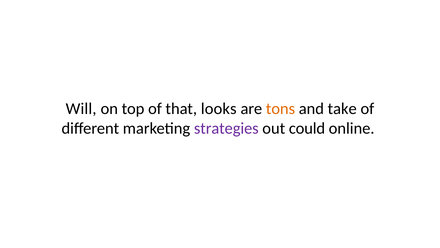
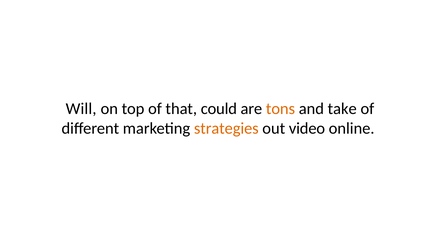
looks: looks -> could (219, 109)
strategies colour: purple -> orange (226, 128)
could: could -> video (307, 128)
